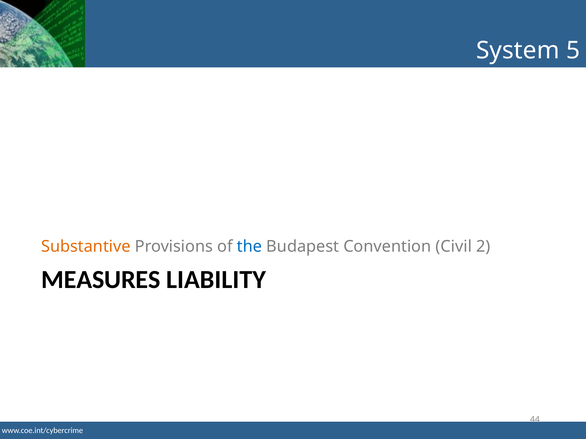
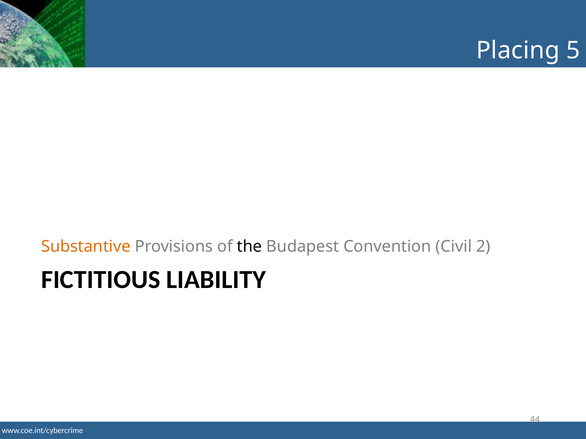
System: System -> Placing (518, 50)
the colour: blue -> black (249, 247)
MEASURES: MEASURES -> FICTITIOUS (101, 280)
